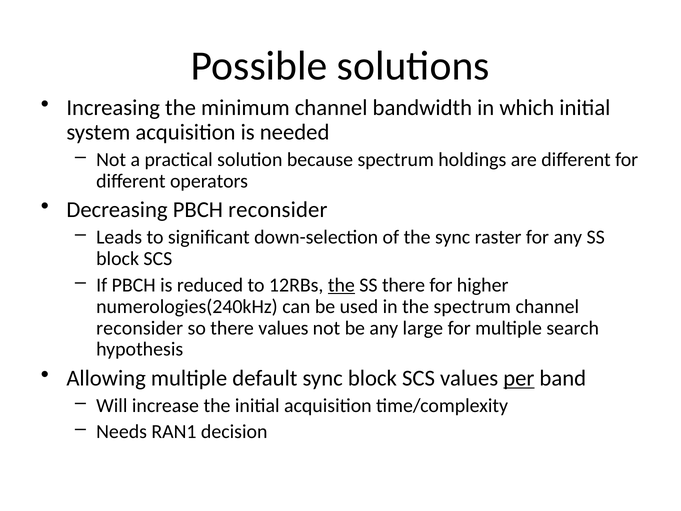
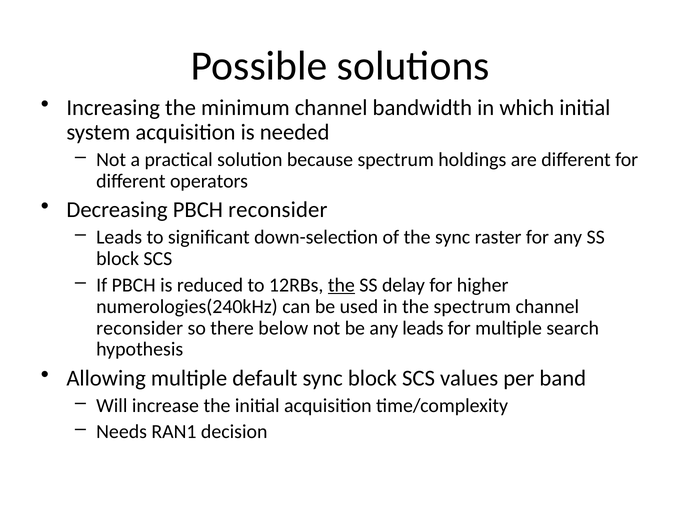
SS there: there -> delay (403, 285)
there values: values -> below (283, 328)
any large: large -> leads (423, 328)
per underline: present -> none (519, 378)
